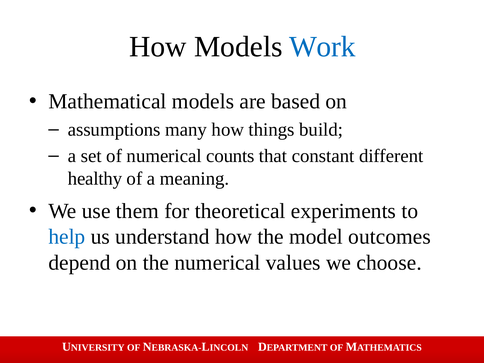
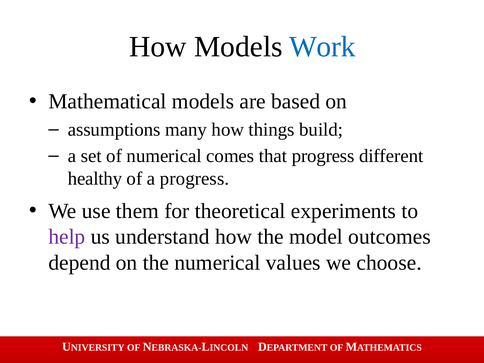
counts: counts -> comes (230, 156)
that constant: constant -> progress (323, 156)
a meaning: meaning -> progress (195, 179)
help colour: blue -> purple (67, 237)
